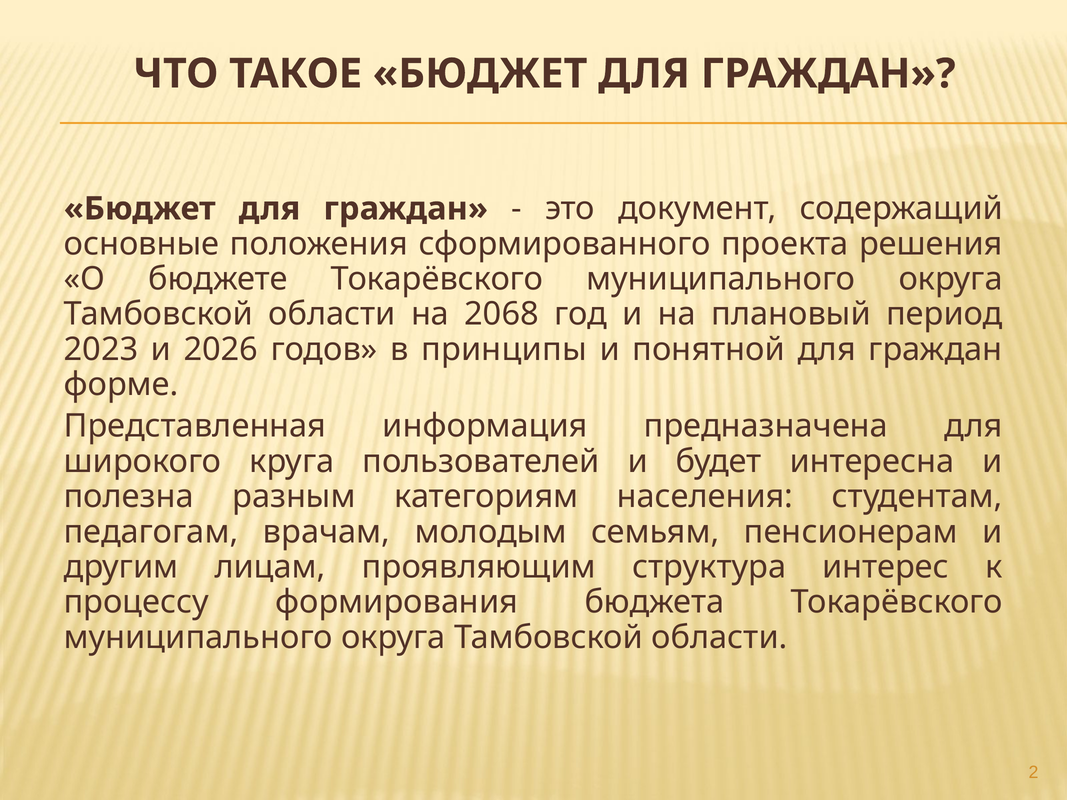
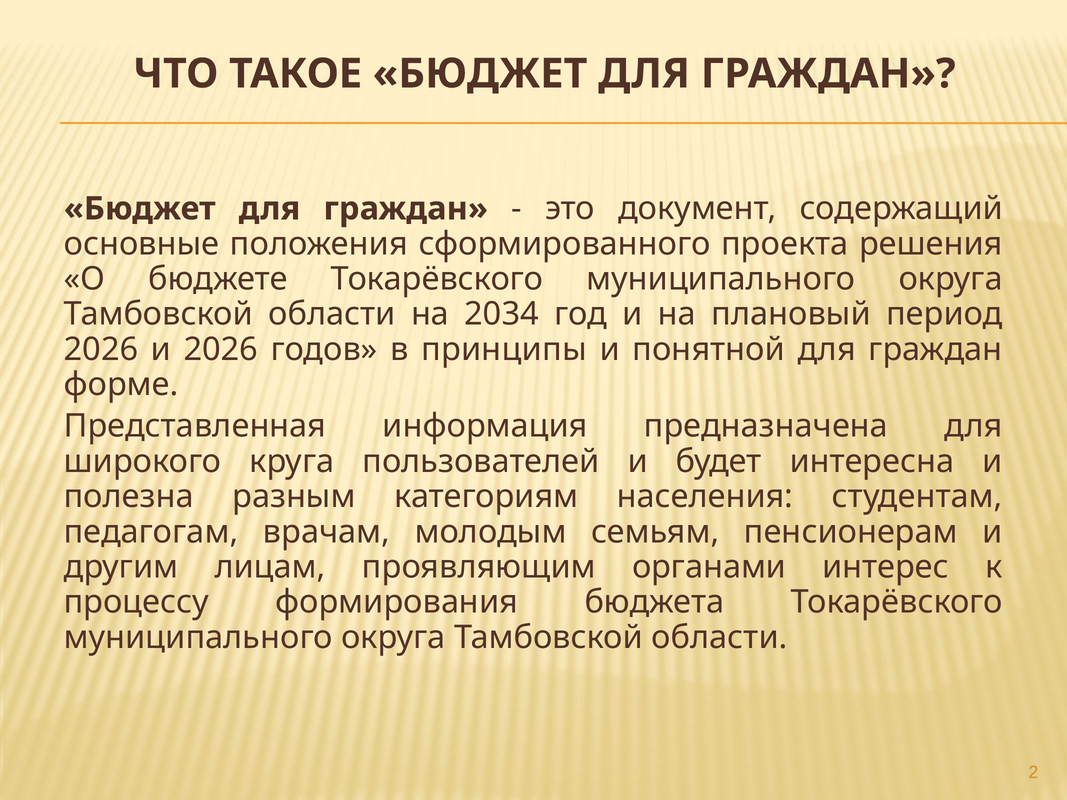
2068: 2068 -> 2034 (502, 314)
2023: 2023 -> 2026 (101, 350)
структура: структура -> органами (709, 567)
